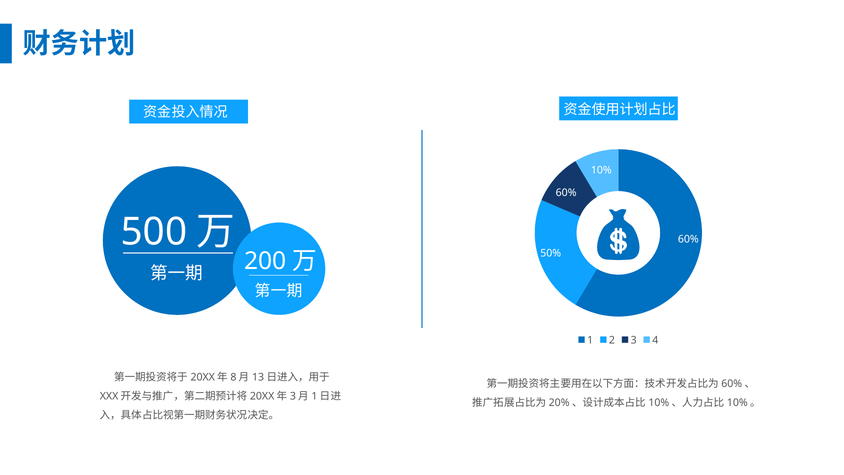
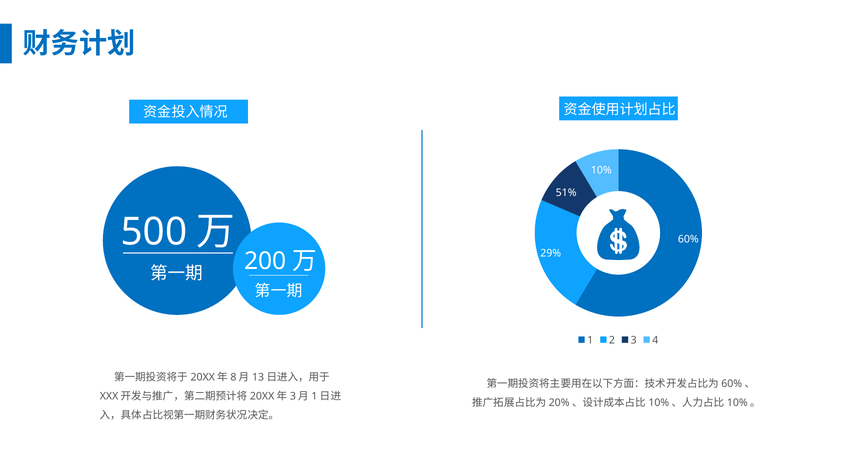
60%: 60% -> 51% (566, 193)
50%: 50% -> 29% (551, 253)
